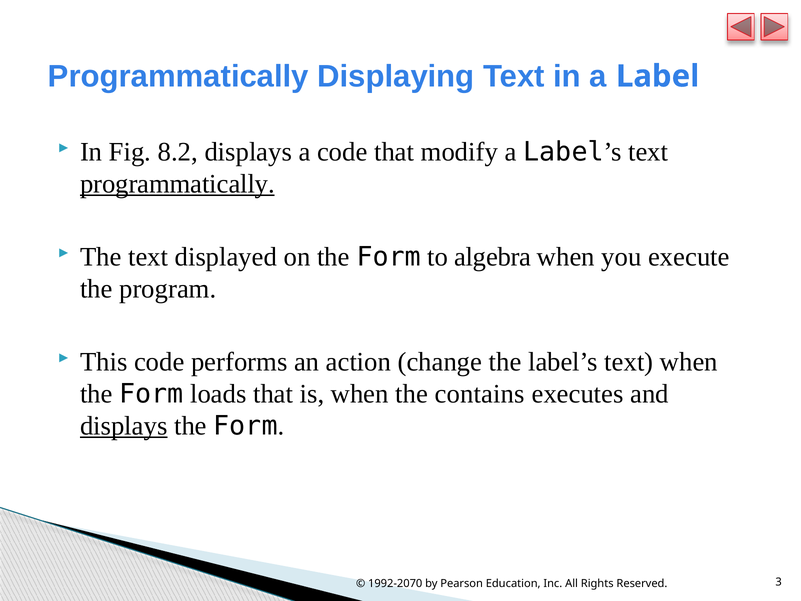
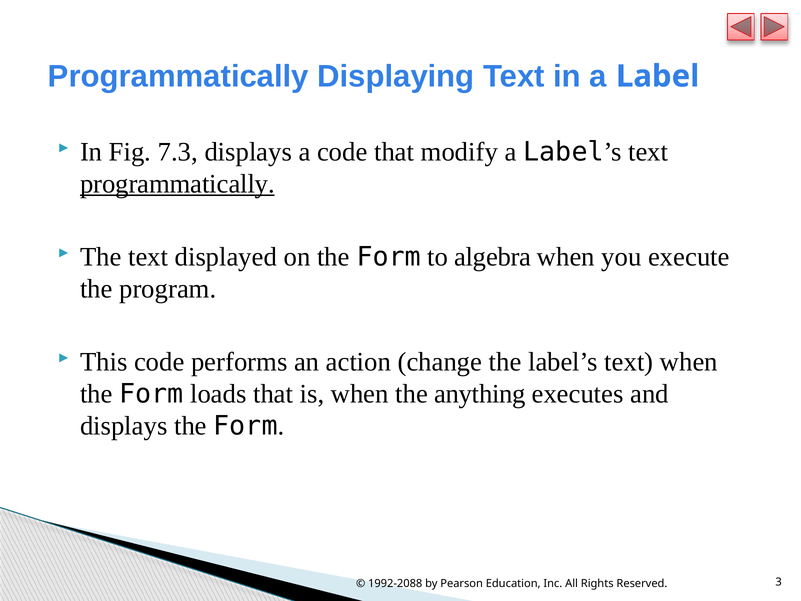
8.2: 8.2 -> 7.3 (178, 152)
contains: contains -> anything (480, 394)
displays underline: present -> none (124, 426)
1992-2070: 1992-2070 -> 1992-2088 (395, 583)
